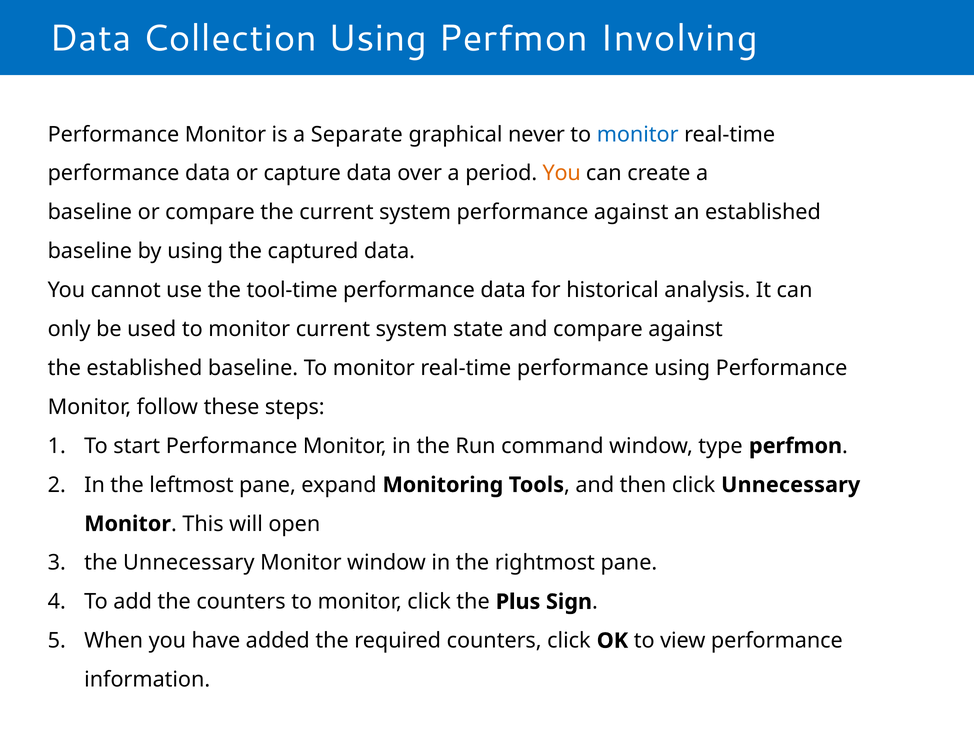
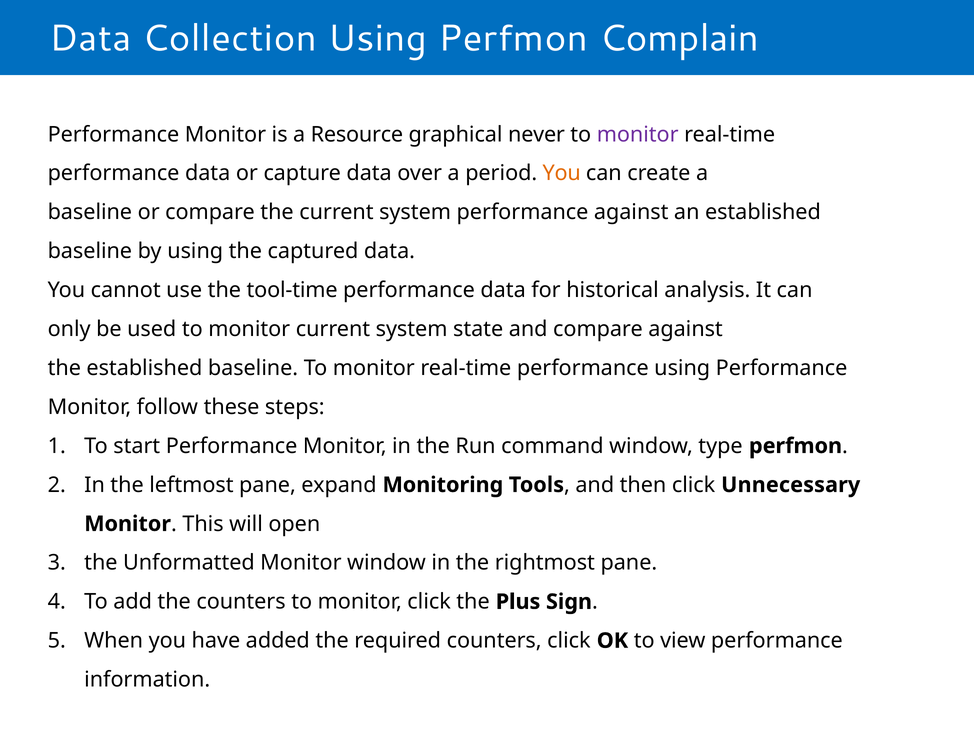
Involving: Involving -> Complain (679, 38)
Separate: Separate -> Resource (357, 134)
monitor colour: blue -> purple (638, 134)
the Unnecessary: Unnecessary -> Unformatted (189, 562)
